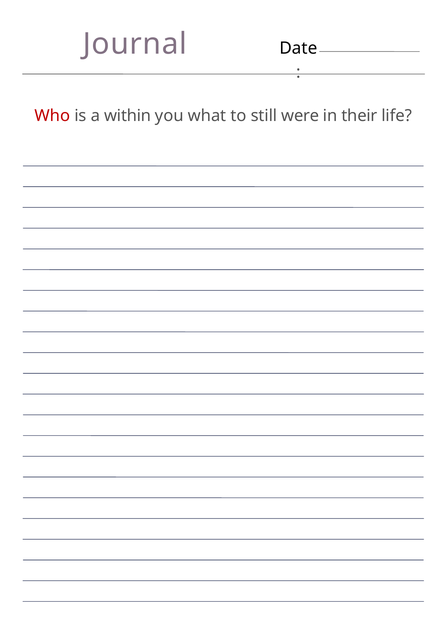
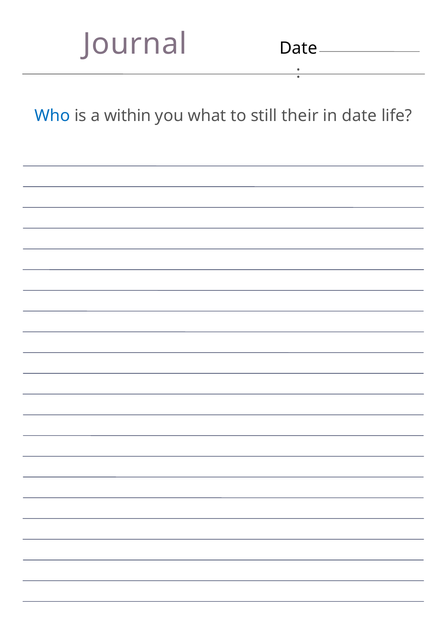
Who colour: red -> blue (52, 116)
were: were -> their (300, 116)
in their: their -> date (359, 116)
